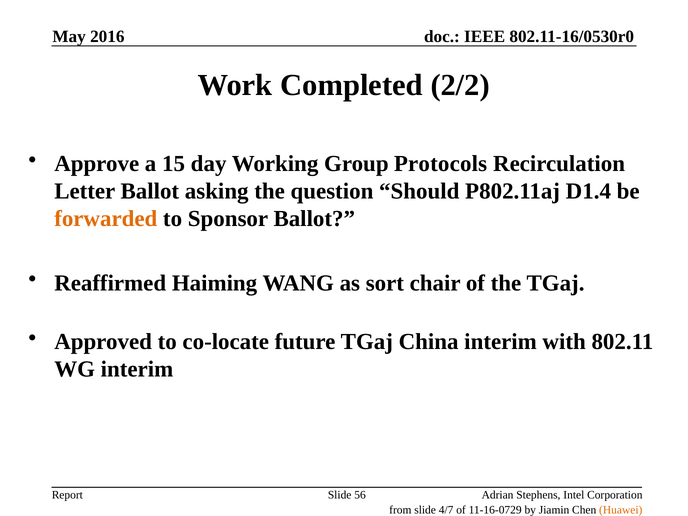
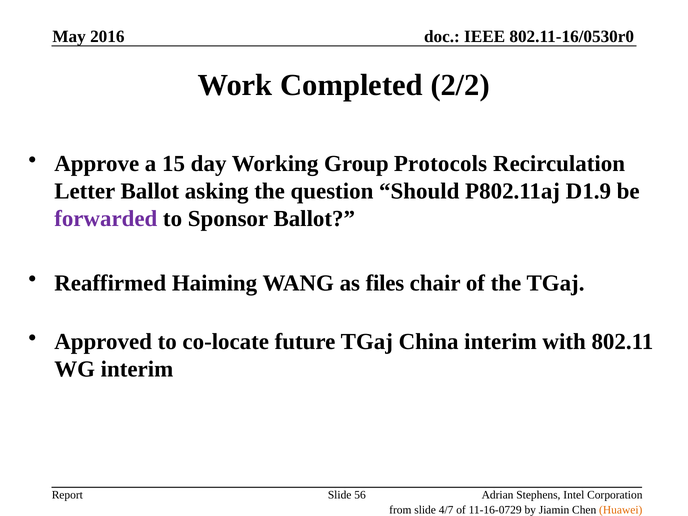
D1.4: D1.4 -> D1.9 (588, 191)
forwarded colour: orange -> purple (106, 219)
sort: sort -> files (385, 283)
